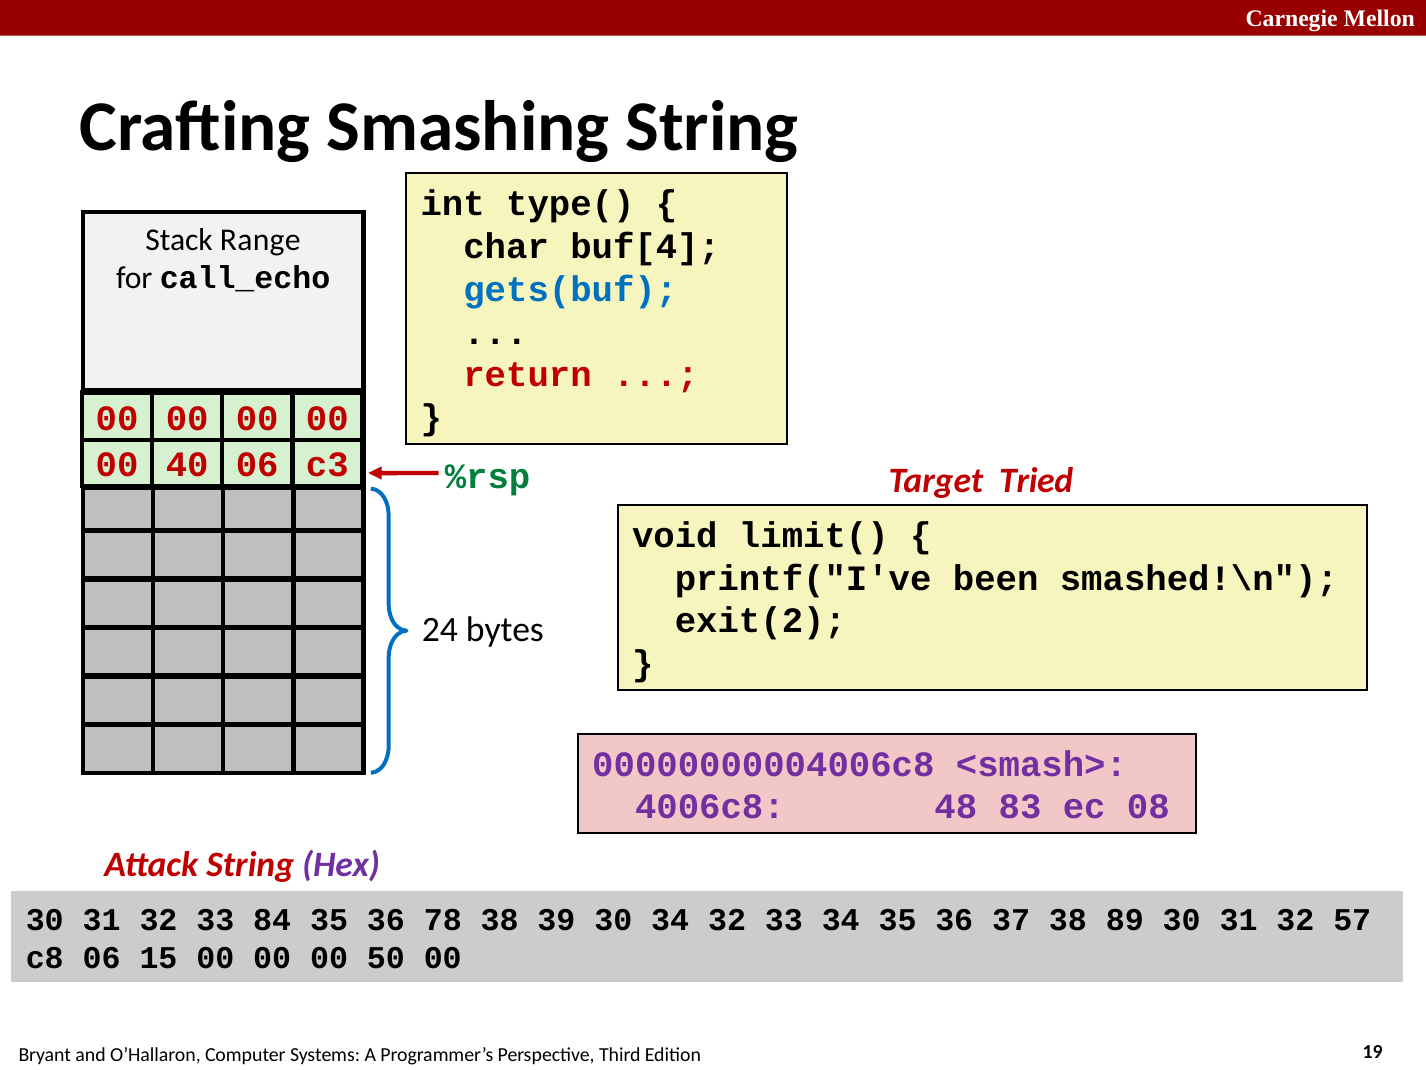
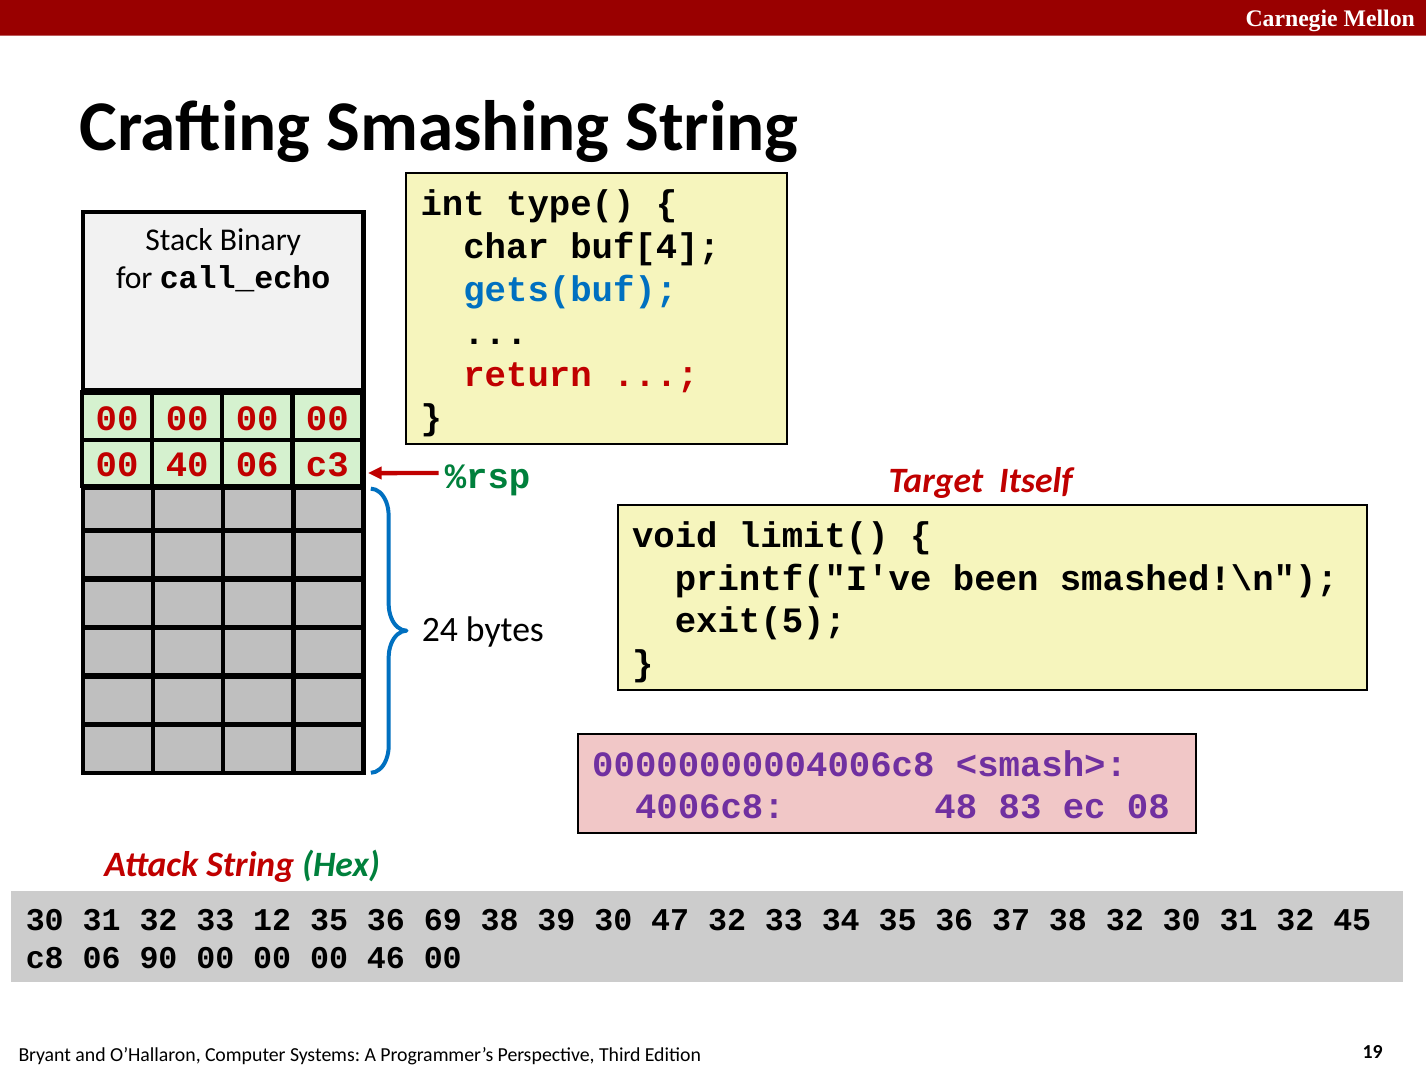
Range: Range -> Binary (260, 240)
Tried: Tried -> Itself (1036, 480)
exit(2: exit(2 -> exit(5 (760, 621)
Hex colour: purple -> green (341, 864)
84: 84 -> 12 (272, 919)
78: 78 -> 69 (443, 919)
30 34: 34 -> 47 (670, 919)
38 89: 89 -> 32 (1125, 919)
57: 57 -> 45 (1352, 919)
15: 15 -> 90 (158, 957)
50: 50 -> 46 (386, 957)
